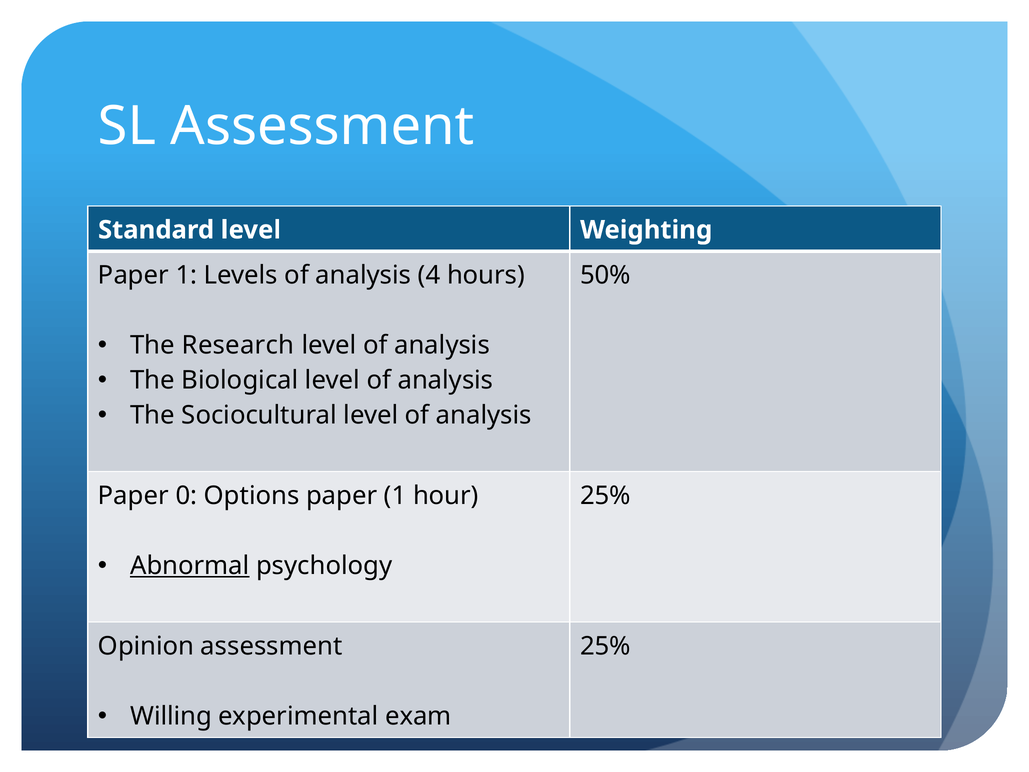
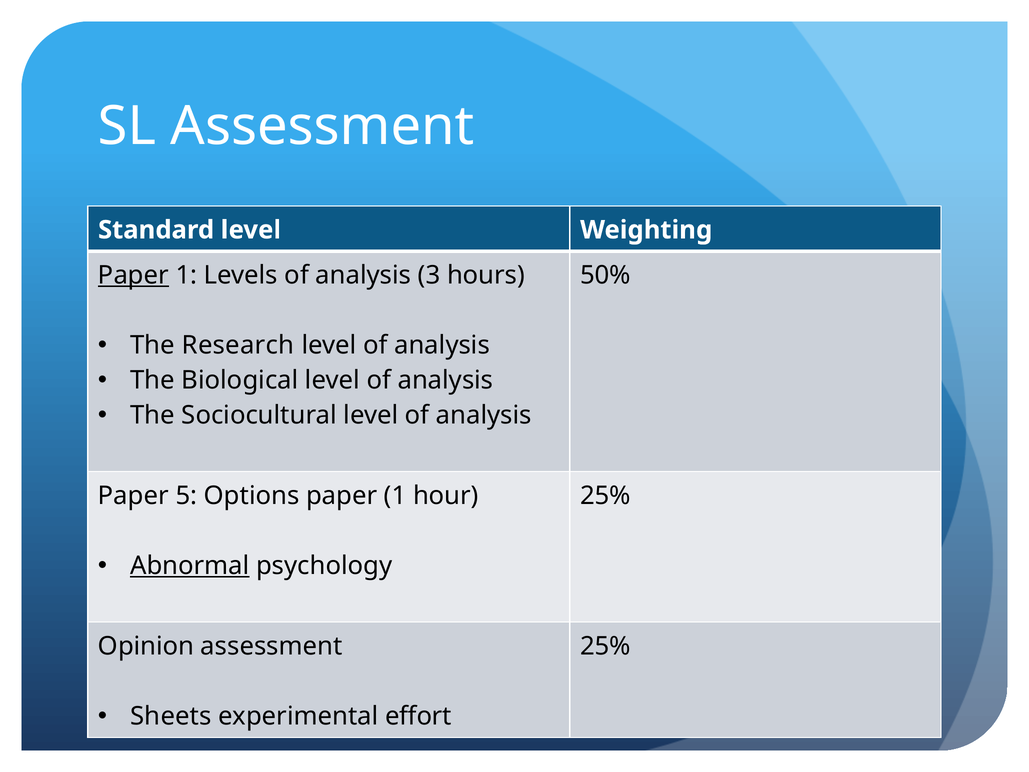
Paper underline: none -> present (133, 275)
4: 4 -> 3 (429, 275)
0: 0 -> 5 (186, 496)
Willing: Willing -> Sheets (171, 716)
exam: exam -> effort (418, 716)
